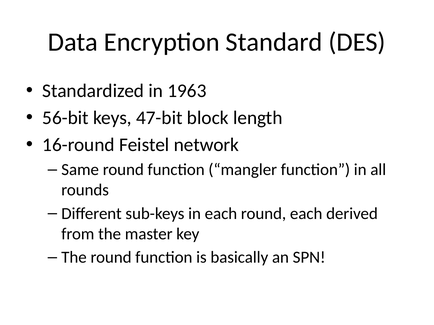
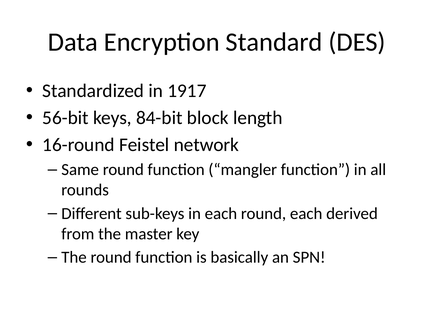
1963: 1963 -> 1917 (187, 91)
47-bit: 47-bit -> 84-bit (159, 118)
